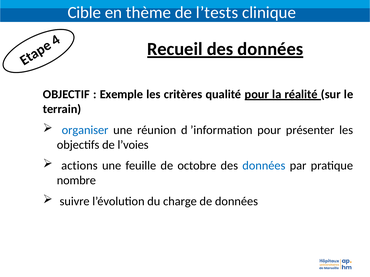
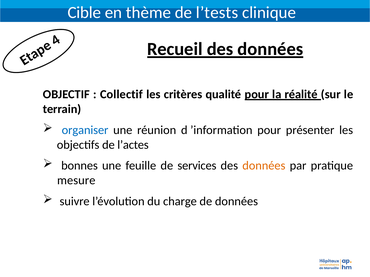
Exemple: Exemple -> Collectif (121, 94)
l’voies: l’voies -> l’actes (133, 145)
actions: actions -> bonnes (79, 166)
octobre: octobre -> services (197, 166)
données colour: blue -> orange (264, 166)
nombre: nombre -> mesure (76, 181)
